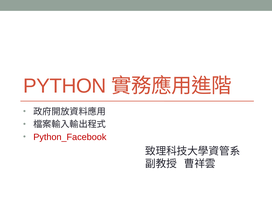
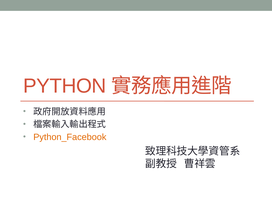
Python_Facebook colour: red -> orange (70, 137)
